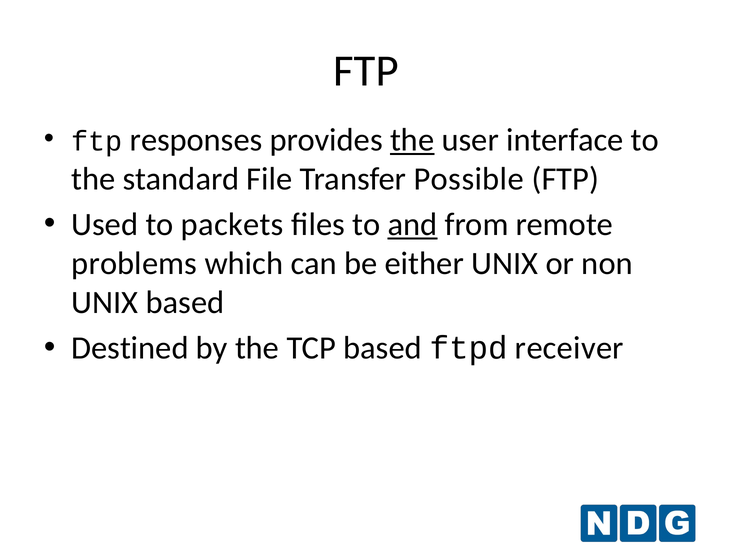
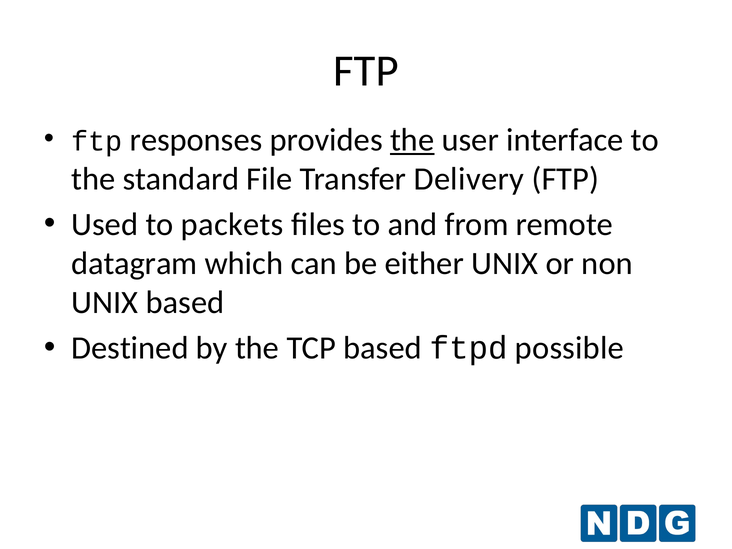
Possible: Possible -> Delivery (469, 179)
and underline: present -> none (412, 224)
problems: problems -> datagram (134, 264)
receiver: receiver -> possible (569, 348)
